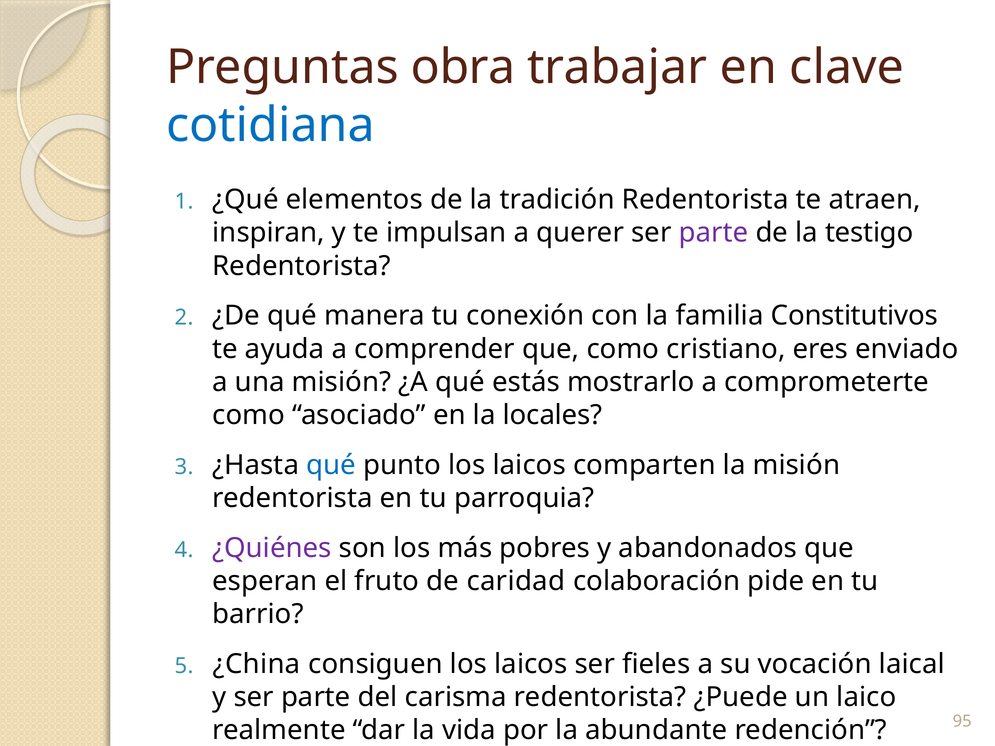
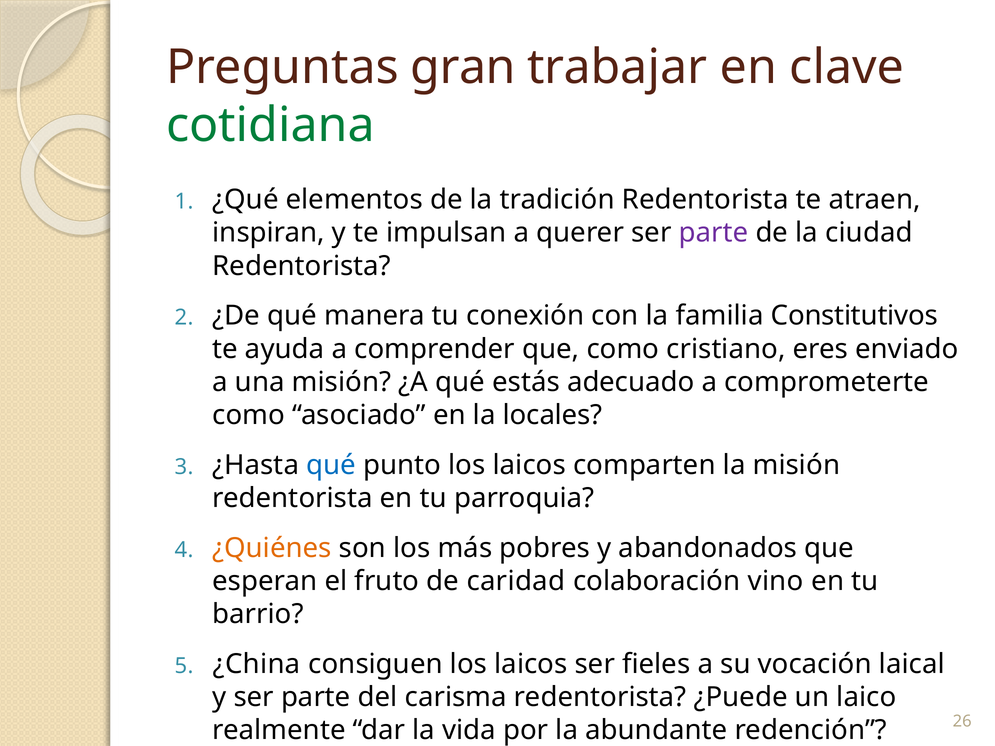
obra: obra -> gran (463, 67)
cotidiana colour: blue -> green (270, 125)
testigo: testigo -> ciudad (869, 233)
mostrarlo: mostrarlo -> adecuado (631, 382)
¿Quiénes colour: purple -> orange (272, 548)
pide: pide -> vino (776, 581)
95: 95 -> 26 (962, 722)
